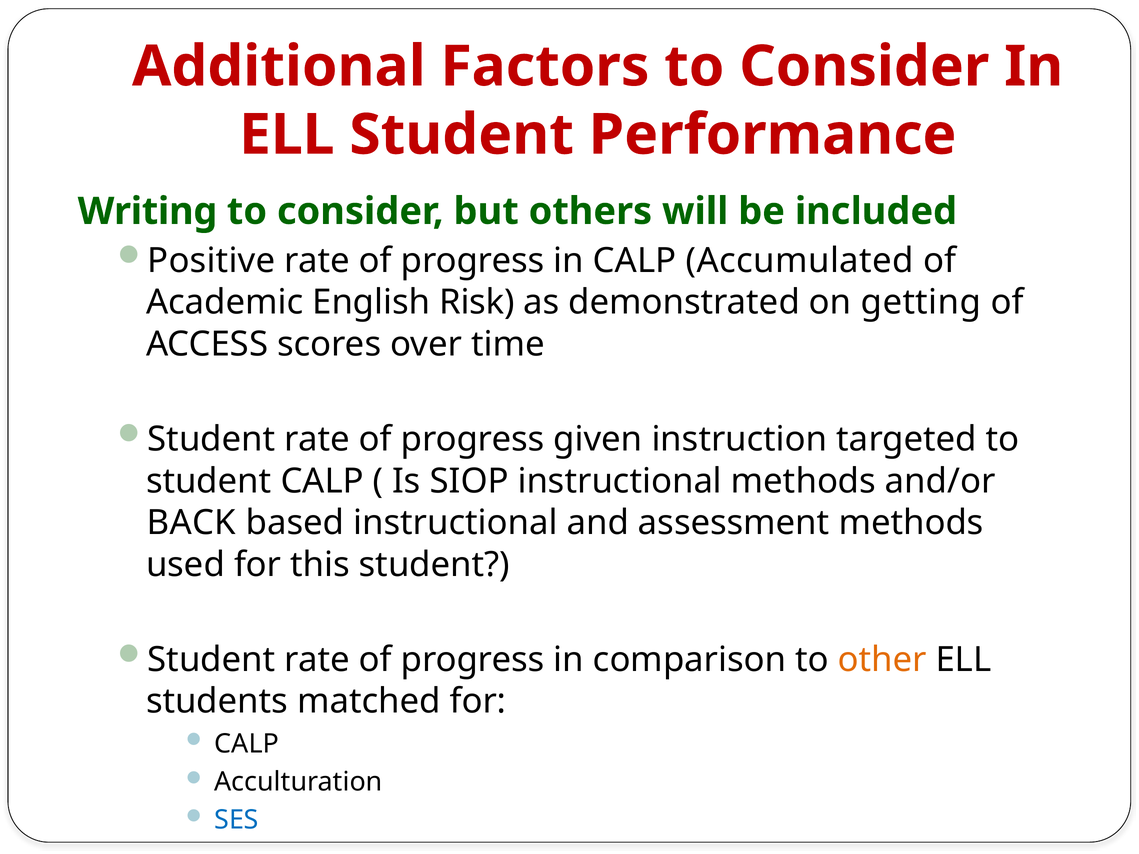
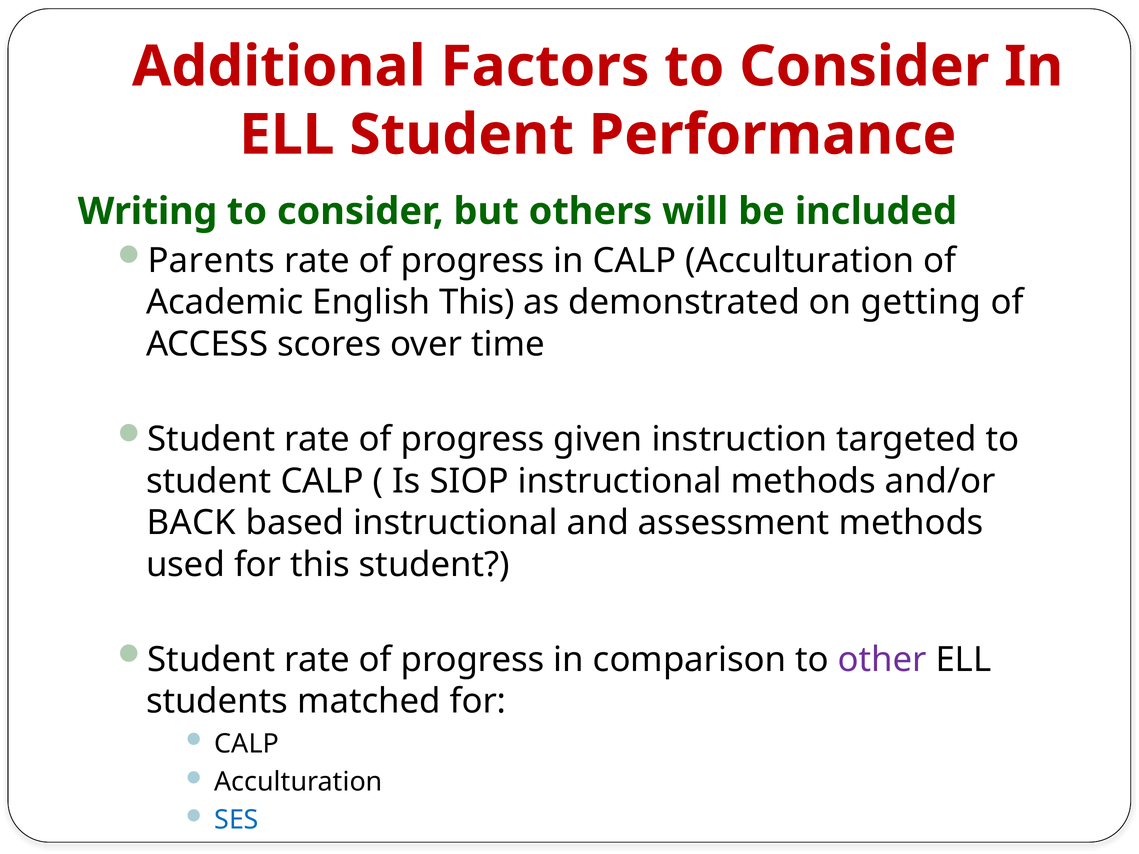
Positive: Positive -> Parents (211, 261)
CALP Accumulated: Accumulated -> Acculturation (800, 261)
English Risk: Risk -> This (477, 302)
other colour: orange -> purple (882, 660)
